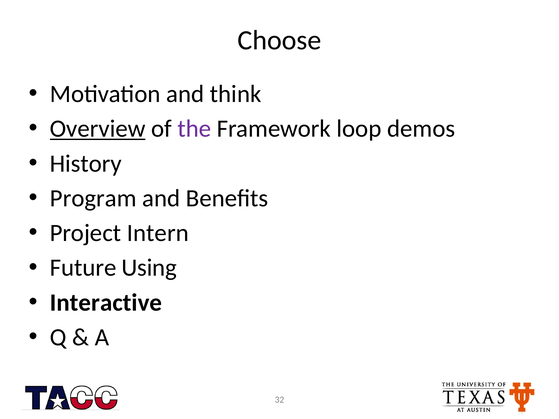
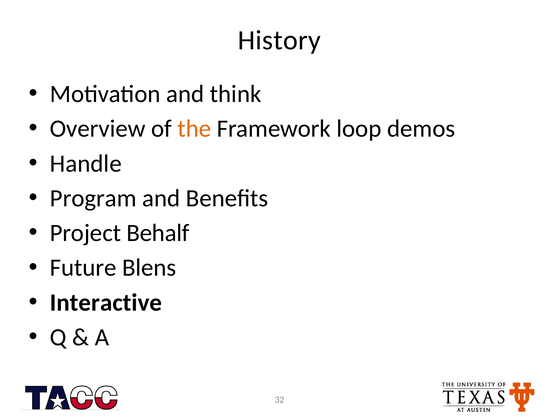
Choose: Choose -> History (279, 40)
Overview underline: present -> none (98, 129)
the colour: purple -> orange (194, 129)
History: History -> Handle (86, 164)
Intern: Intern -> Behalf (158, 233)
Using: Using -> Blens (149, 268)
